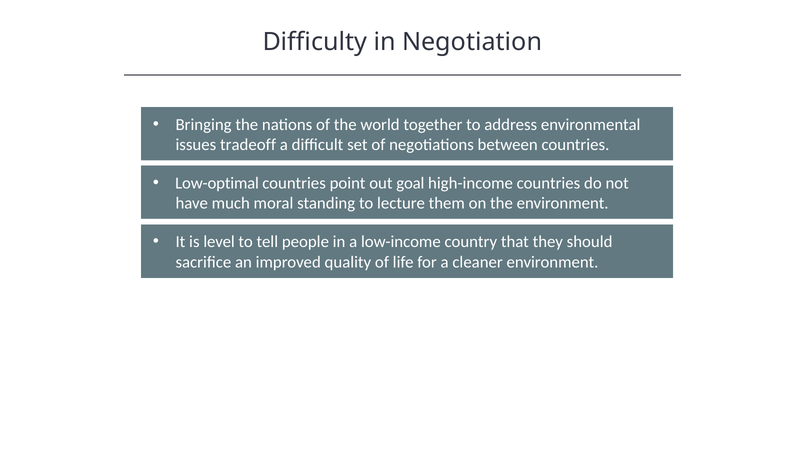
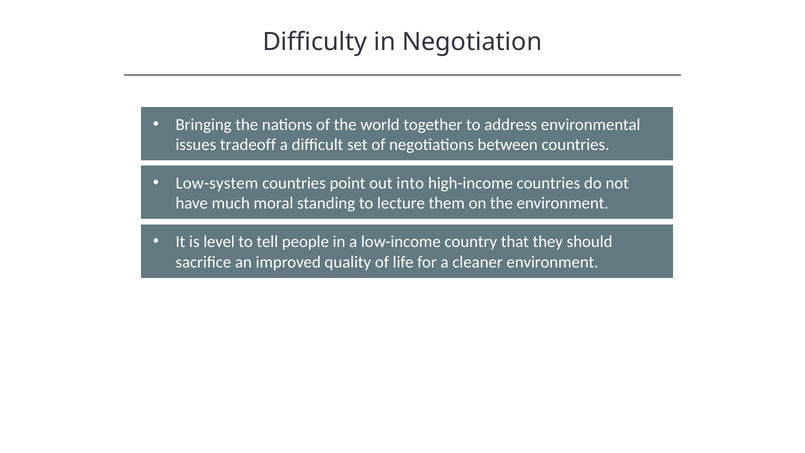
Low-optimal: Low-optimal -> Low-system (217, 183)
goal: goal -> into (410, 183)
